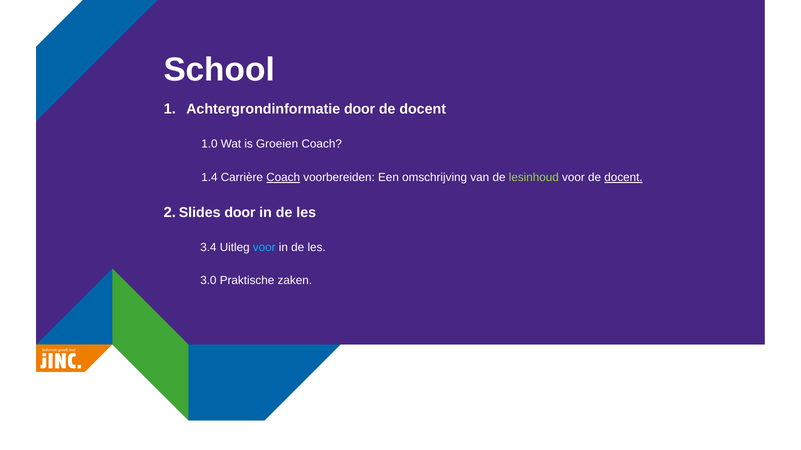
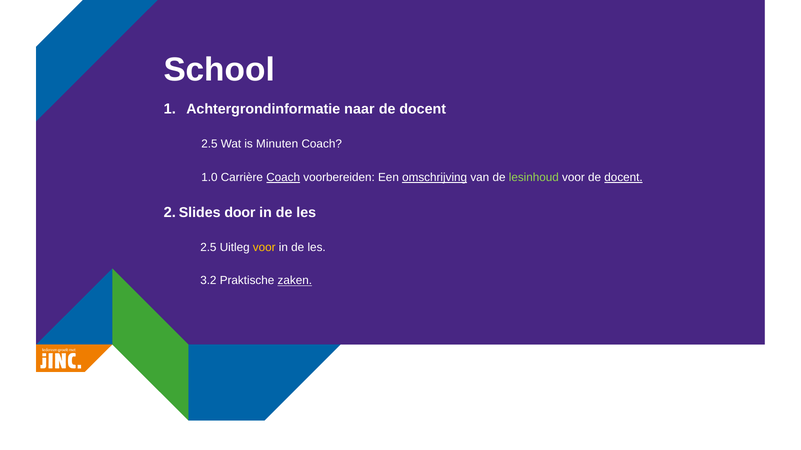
Achtergrondinformatie door: door -> naar (359, 109)
1.0: 1.0 -> 2.5 (209, 144)
Groeien: Groeien -> Minuten (277, 144)
1.4: 1.4 -> 1.0 (209, 178)
omschrijving underline: none -> present (435, 178)
3.4: 3.4 -> 2.5 (208, 247)
voor colour: light blue -> yellow (264, 247)
3.0: 3.0 -> 3.2 (208, 281)
zaken underline: none -> present (295, 281)
